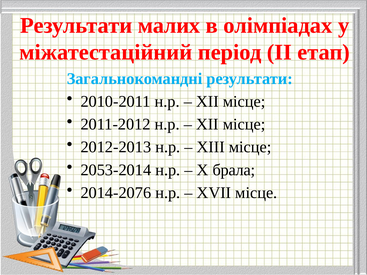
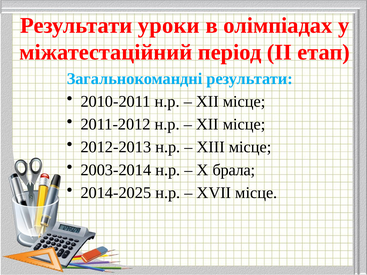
малих: малих -> уроки (169, 25)
2053-2014: 2053-2014 -> 2003-2014 (116, 170)
2014-2076: 2014-2076 -> 2014-2025 (116, 193)
